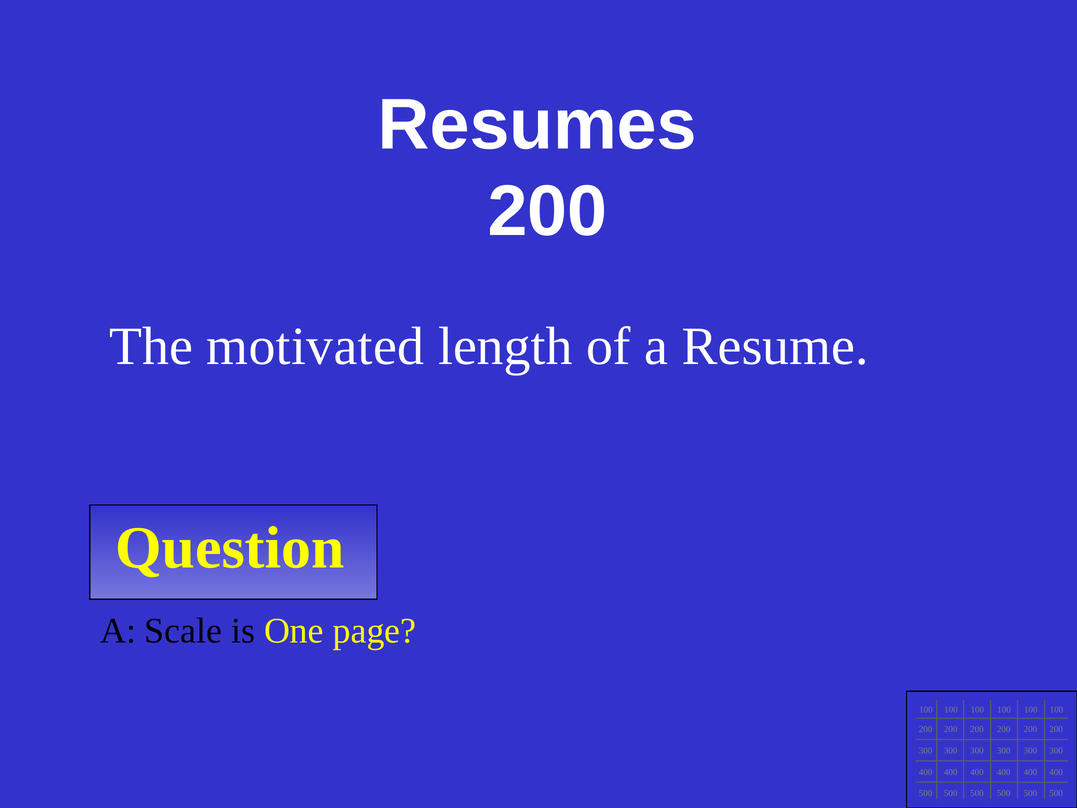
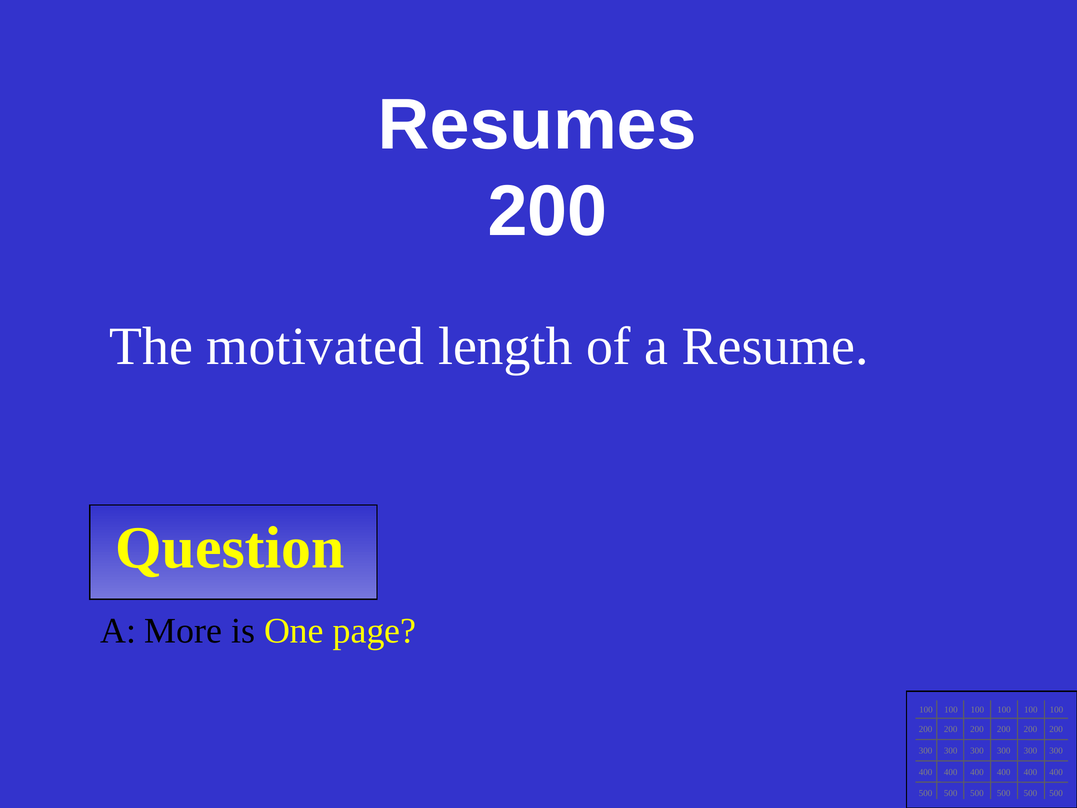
Scale: Scale -> More (183, 631)
